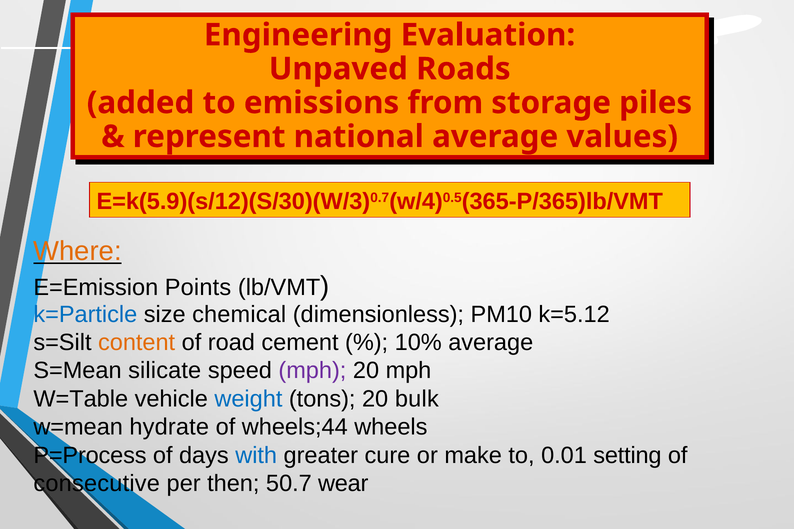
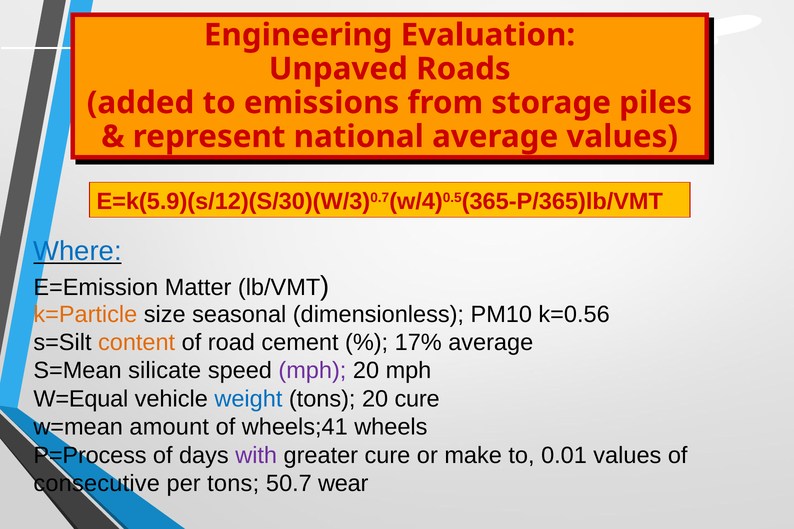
Where colour: orange -> blue (78, 251)
Points: Points -> Matter (198, 288)
k=Particle colour: blue -> orange (85, 315)
chemical: chemical -> seasonal (239, 315)
k=5.12: k=5.12 -> k=0.56 (574, 315)
10%: 10% -> 17% (418, 343)
W=Table: W=Table -> W=Equal (81, 399)
20 bulk: bulk -> cure (417, 399)
hydrate: hydrate -> amount (169, 427)
wheels;44: wheels;44 -> wheels;41 (295, 427)
with colour: blue -> purple (256, 456)
0.01 setting: setting -> values (627, 456)
per then: then -> tons (233, 484)
